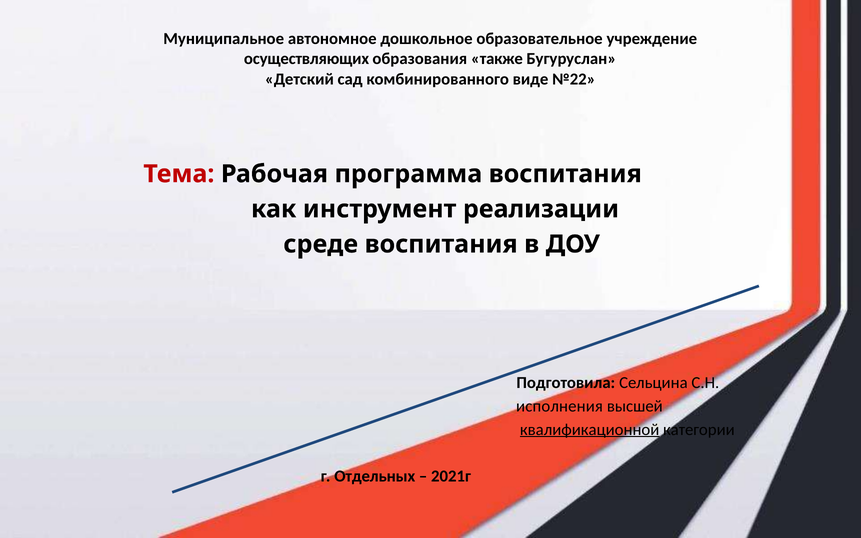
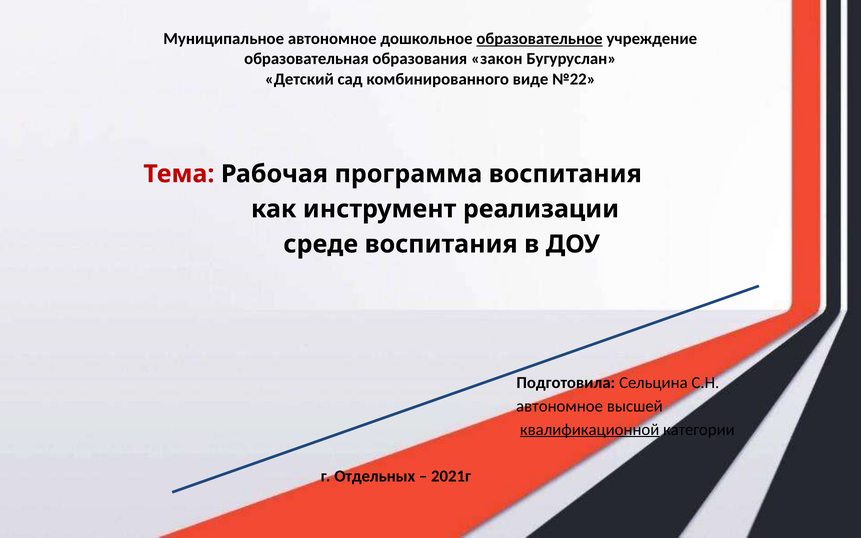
образовательное underline: none -> present (540, 39)
осуществляющих: осуществляющих -> образовательная (306, 59)
также: также -> закон (497, 59)
исполнения: исполнения -> автономное (560, 406)
